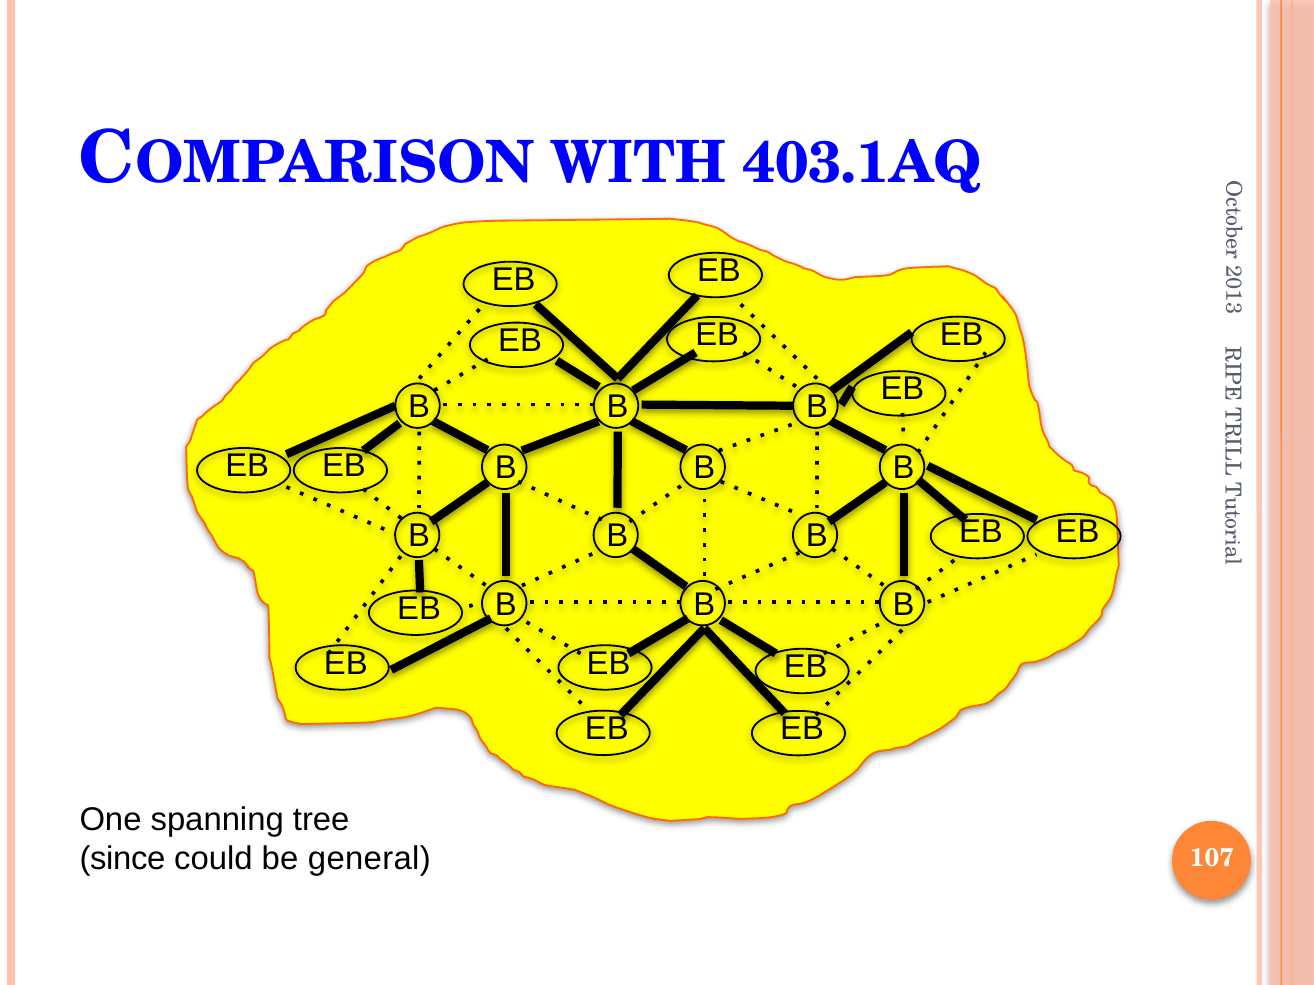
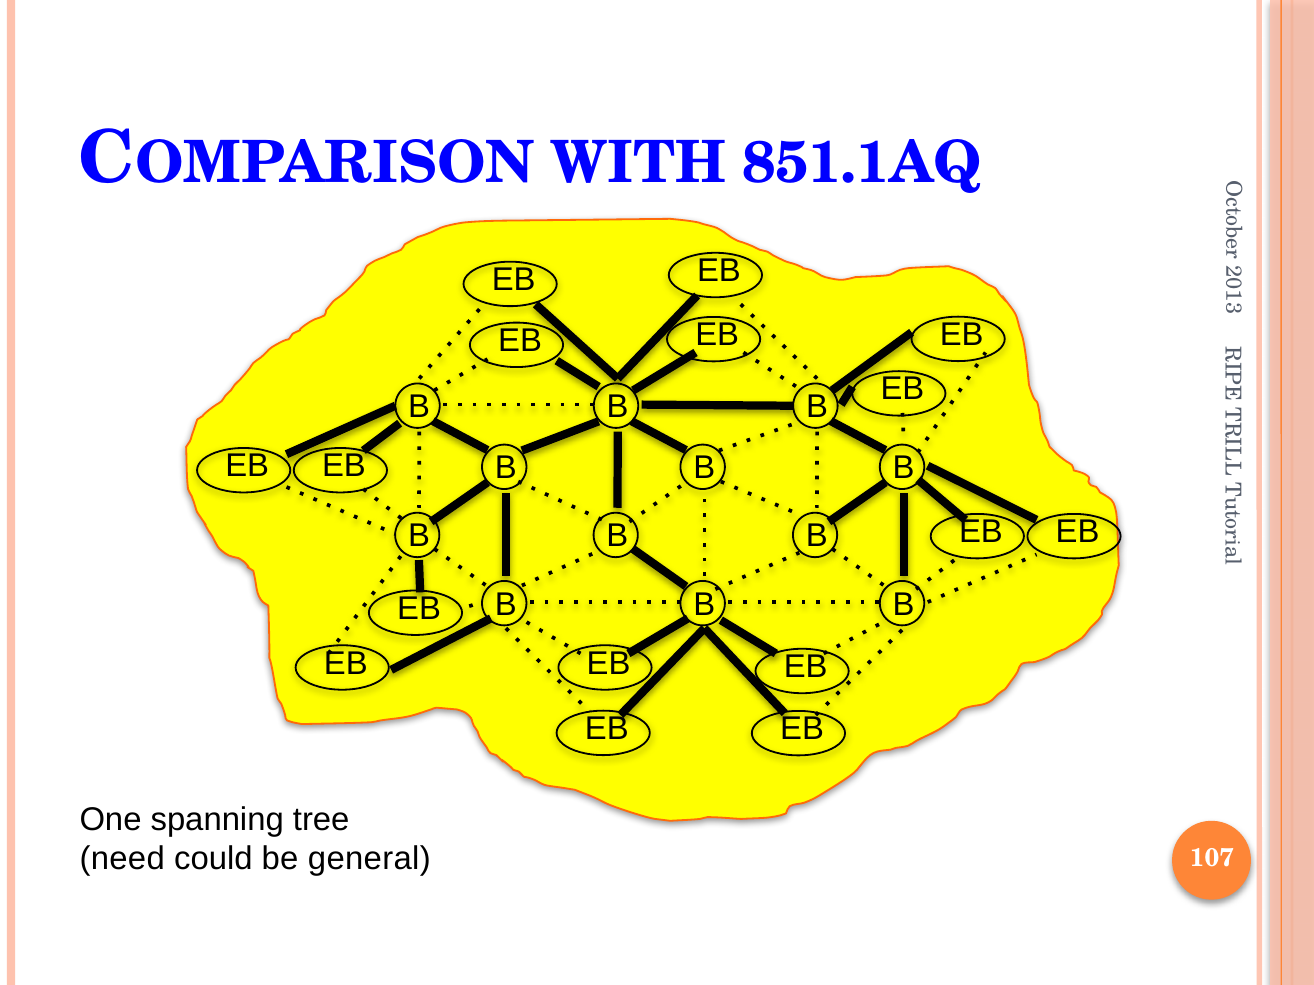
403.1AQ: 403.1AQ -> 851.1AQ (862, 163)
since: since -> need (122, 860)
